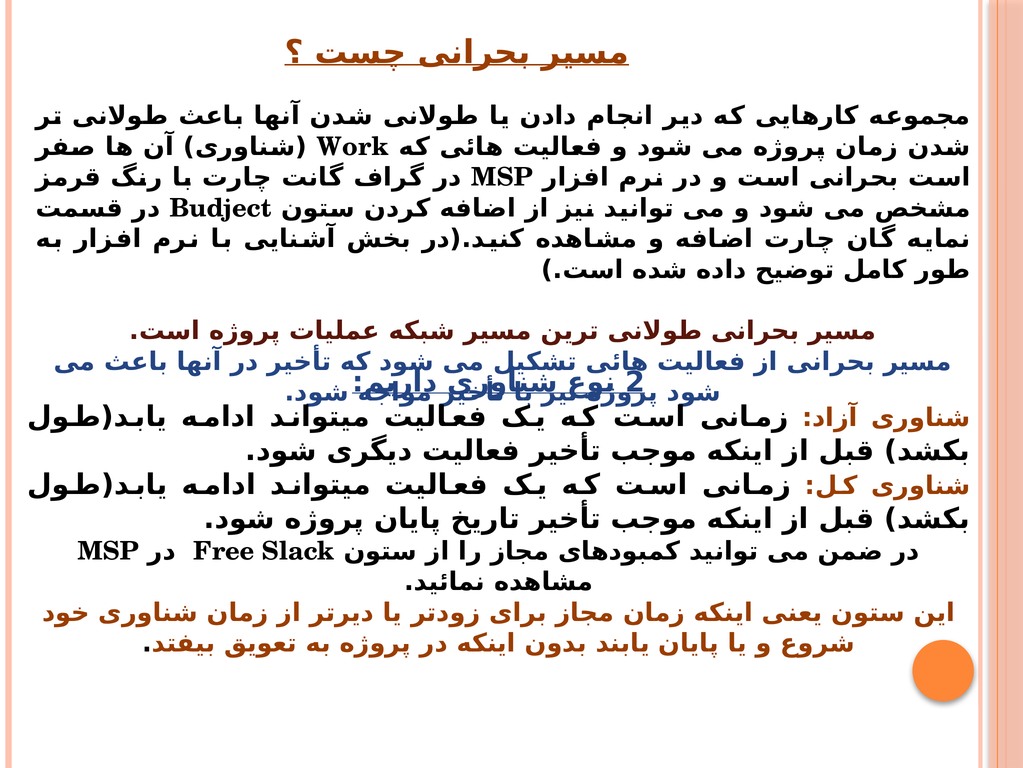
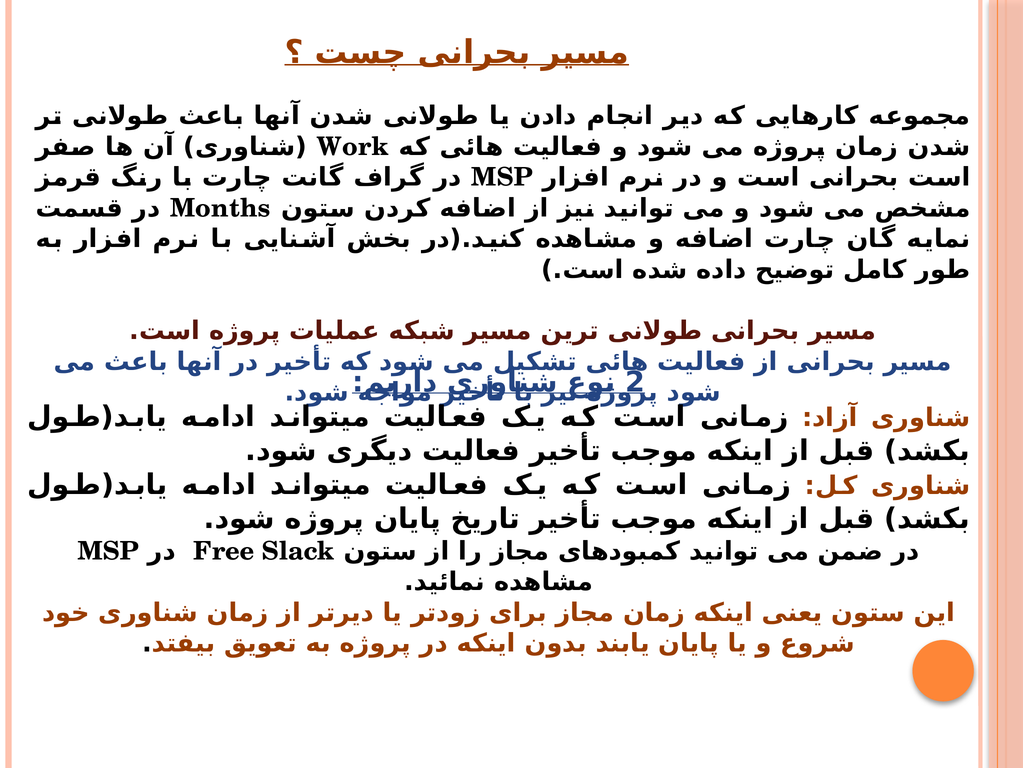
Budject: Budject -> Months (220, 208)
